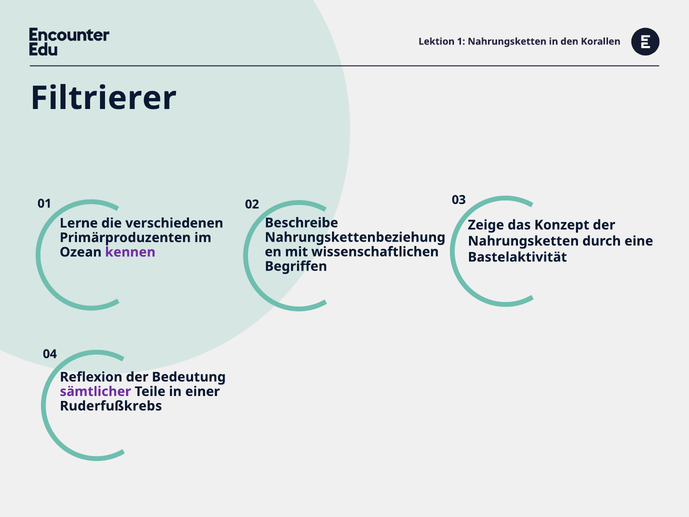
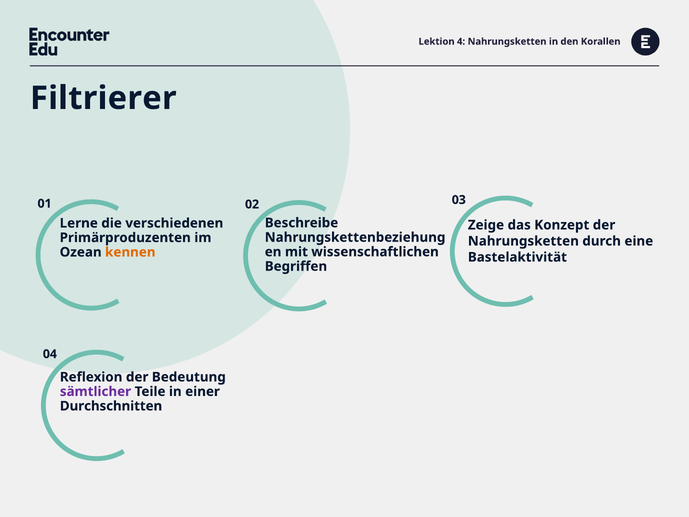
1: 1 -> 4 (461, 42)
kennen colour: purple -> orange (130, 252)
Ruderfußkrebs: Ruderfußkrebs -> Durchschnitten (111, 406)
